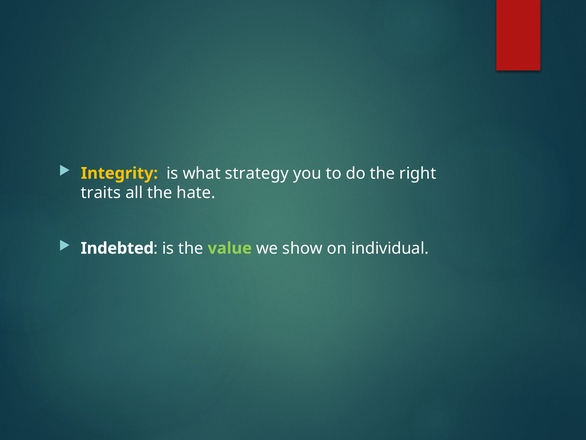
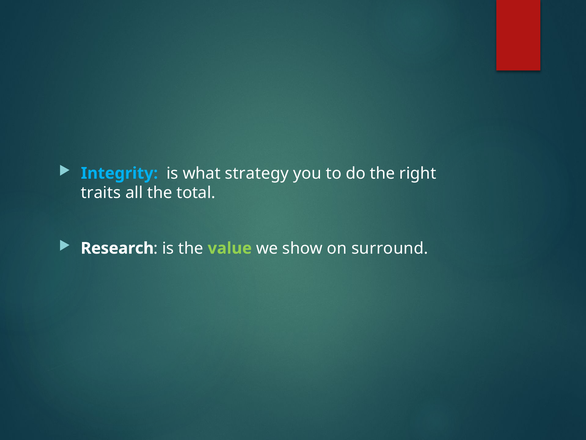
Integrity colour: yellow -> light blue (119, 173)
hate: hate -> total (196, 193)
Indebted: Indebted -> Research (117, 248)
individual: individual -> surround (390, 248)
